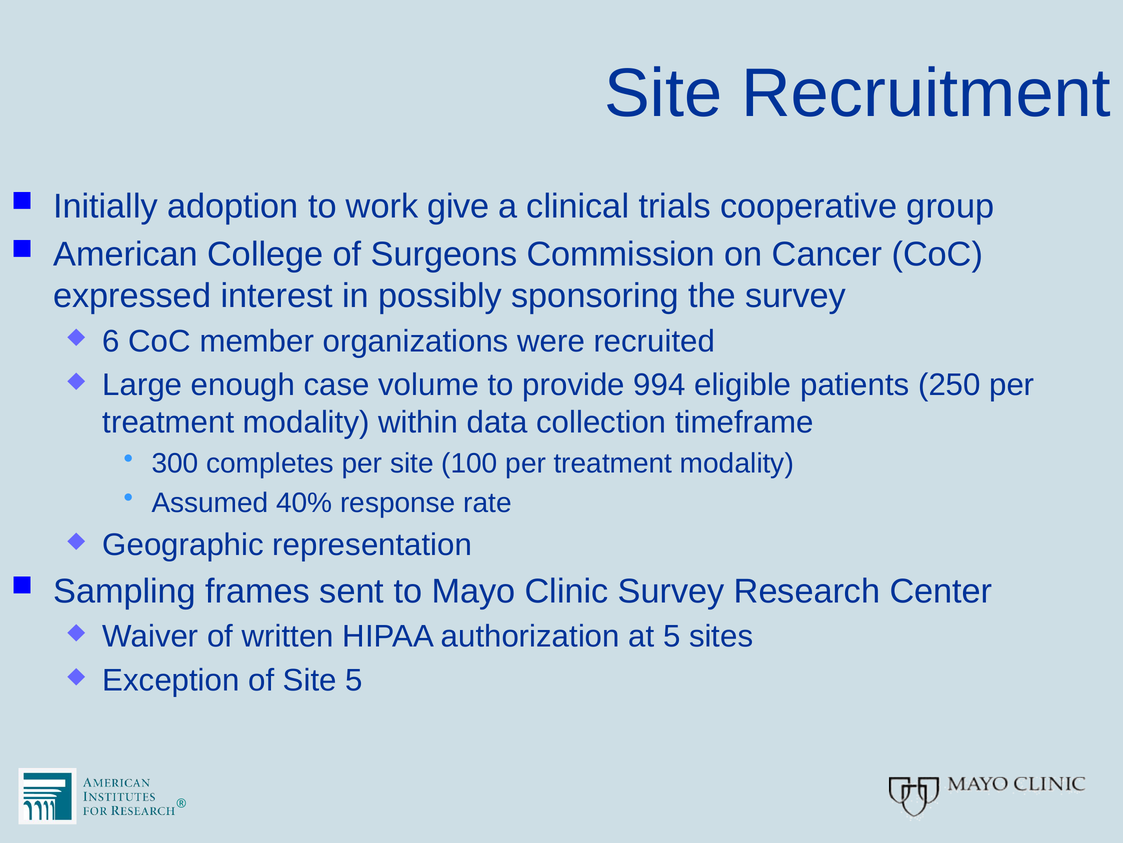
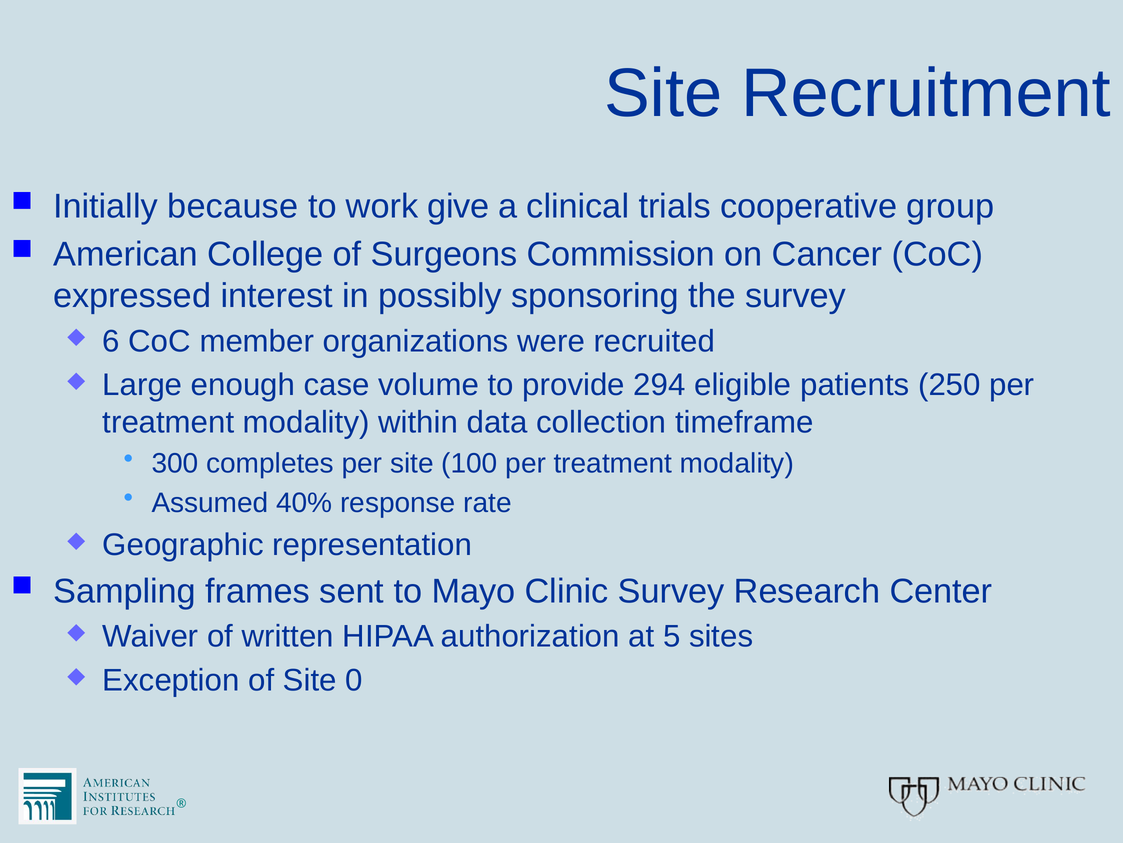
adoption: adoption -> because (233, 206)
994: 994 -> 294 (659, 385)
Site 5: 5 -> 0 (354, 680)
